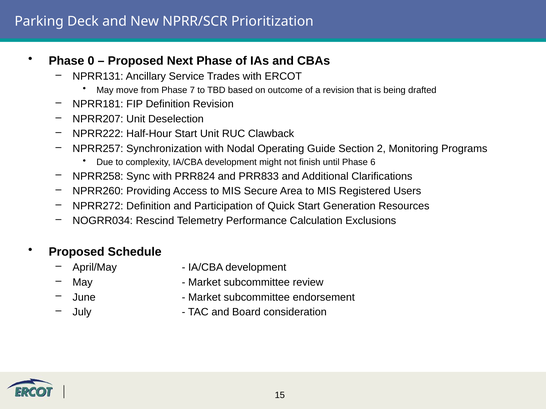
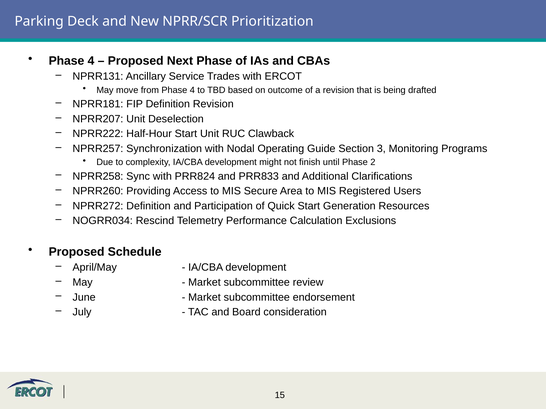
0: 0 -> 4 (91, 61)
from Phase 7: 7 -> 4 (192, 90)
2: 2 -> 3 (381, 149)
6: 6 -> 2 (373, 162)
